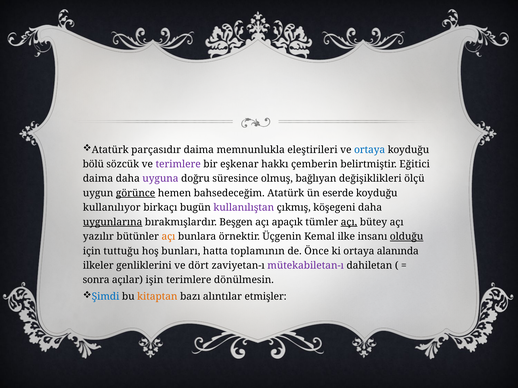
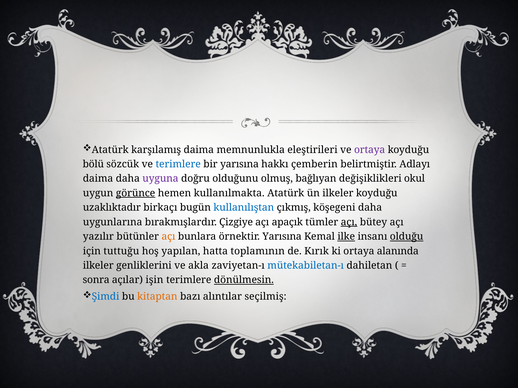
parçasıdır: parçasıdır -> karşılamış (156, 150)
ortaya colour: blue -> purple (370, 150)
terimlere colour: purple -> blue (178, 164)
bir eşkenar: eşkenar -> yarısına (239, 164)
Eğitici: Eğitici -> Adlayı (415, 164)
süresince: süresince -> olduğunu (235, 179)
ölçü: ölçü -> okul (414, 179)
bahsedeceğim: bahsedeceğim -> kullanılmakta (229, 193)
ün eserde: eserde -> ilkeler (338, 193)
kullanılıyor: kullanılıyor -> uzaklıktadır (112, 208)
kullanılıştan colour: purple -> blue (244, 208)
uygunlarına underline: present -> none (113, 222)
Beşgen: Beşgen -> Çizgiye (236, 222)
örnektir Üçgenin: Üçgenin -> Yarısına (282, 237)
ilke underline: none -> present (346, 237)
bunları: bunları -> yapılan (181, 251)
Önce: Önce -> Kırık (317, 251)
dört: dört -> akla (198, 266)
mütekabiletan-ı colour: purple -> blue (306, 266)
dönülmesin underline: none -> present (244, 280)
etmişler: etmişler -> seçilmiş (266, 297)
